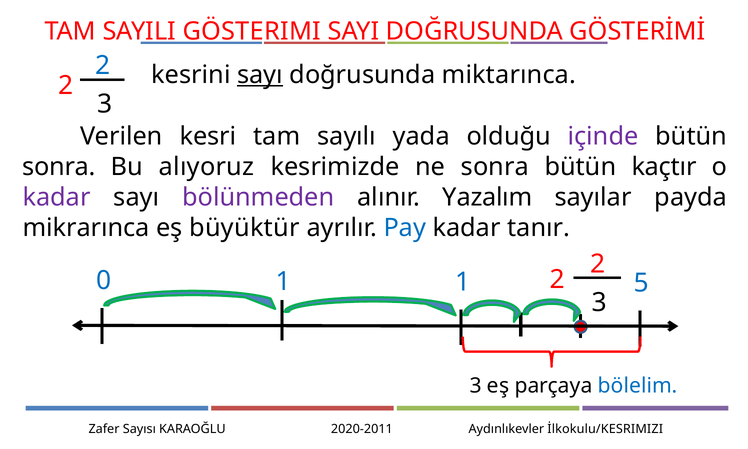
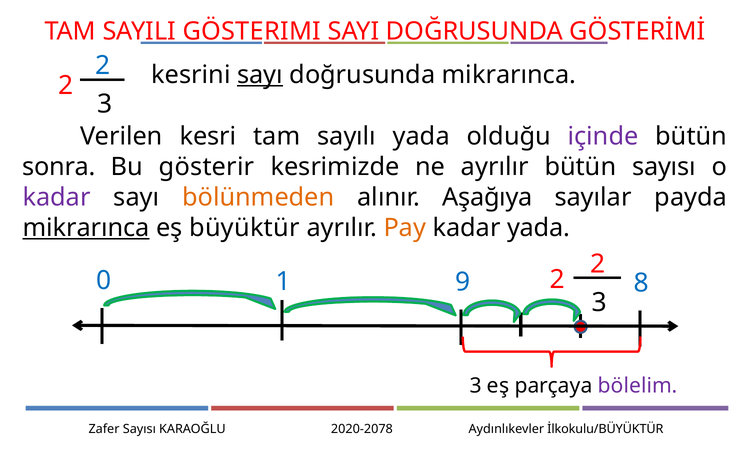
doğrusunda miktarınca: miktarınca -> mikrarınca (509, 75)
alıyoruz: alıyoruz -> gösterir (207, 167)
ne sonra: sonra -> ayrılır (495, 167)
bütün kaçtır: kaçtır -> sayısı (664, 167)
bölünmeden colour: purple -> orange (258, 197)
Yazalım: Yazalım -> Aşağıya (487, 197)
mikrarınca underline: none -> present (86, 228)
Pay colour: blue -> orange (405, 228)
kadar tanır: tanır -> yada (539, 228)
1: 1 -> 9 (463, 282)
5: 5 -> 8 (641, 283)
bölelim colour: blue -> purple (638, 386)
2020-2011: 2020-2011 -> 2020-2078 (362, 429)
İlkokulu/KESRIMIZI: İlkokulu/KESRIMIZI -> İlkokulu/BÜYÜKTÜR (605, 429)
